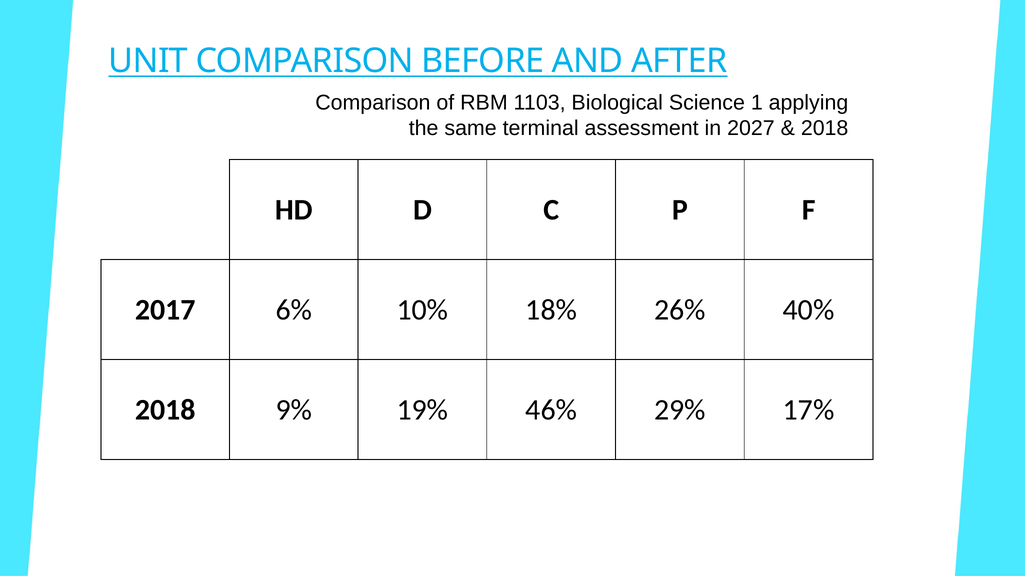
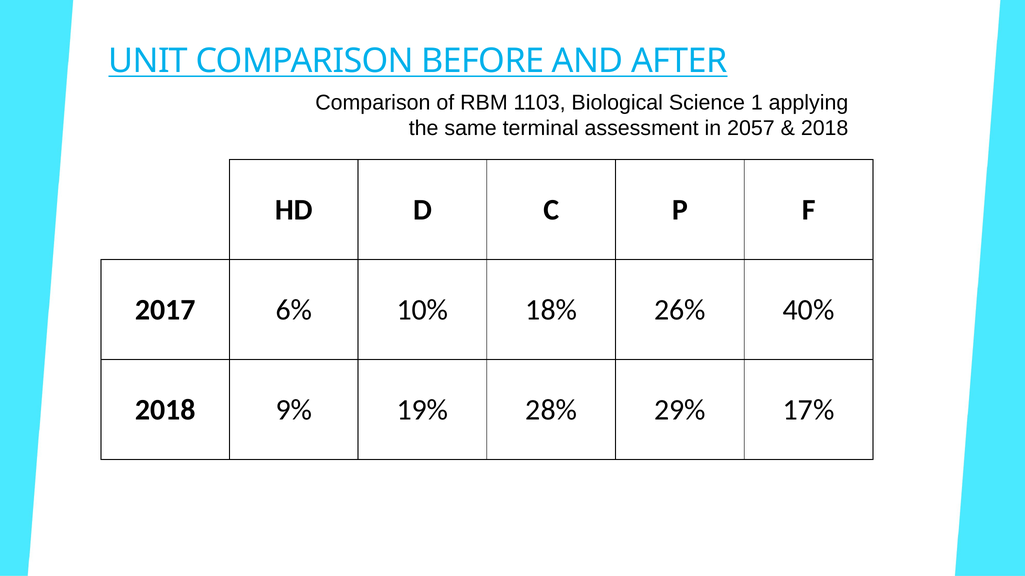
2027: 2027 -> 2057 (751, 128)
46%: 46% -> 28% (551, 410)
